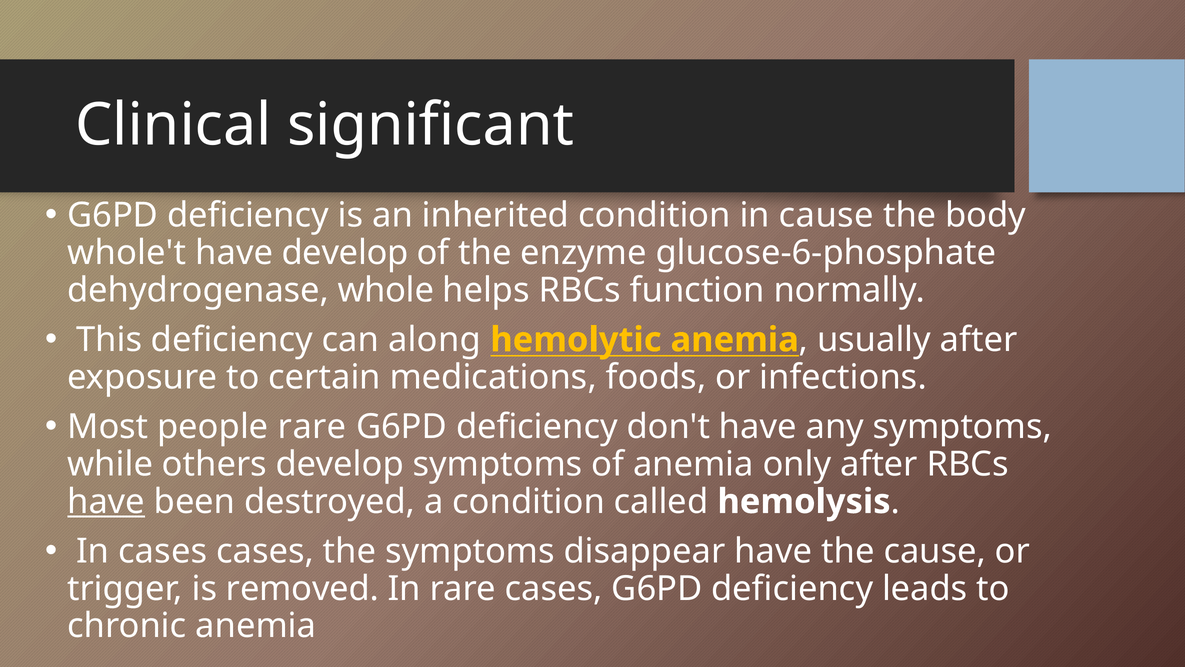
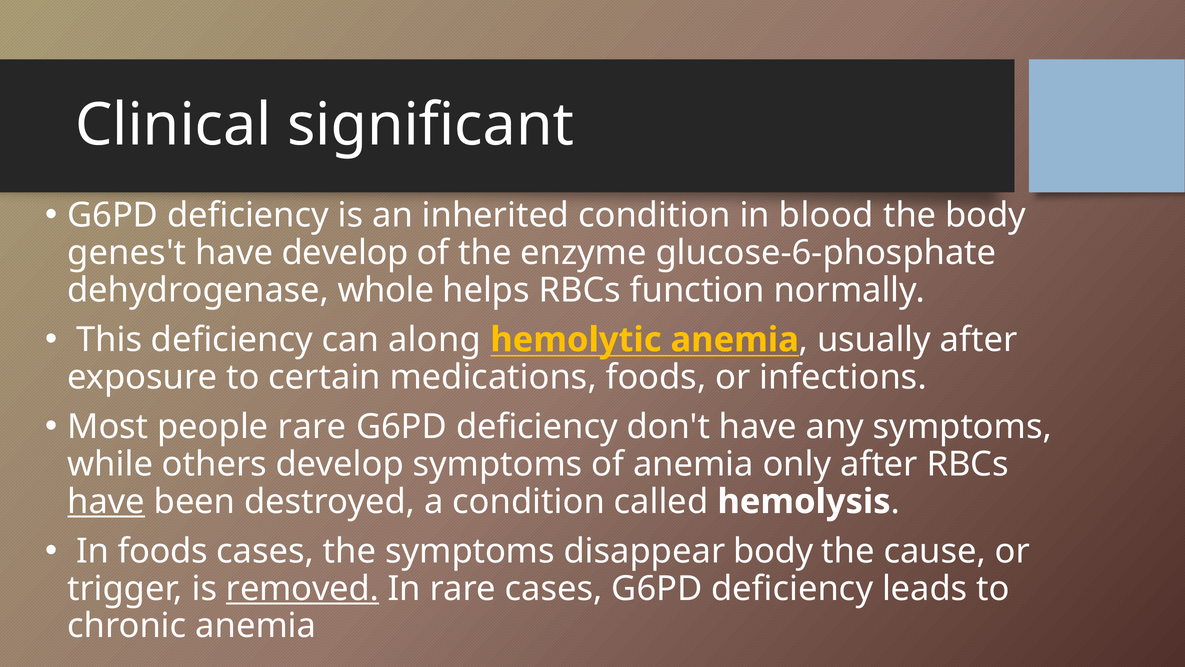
in cause: cause -> blood (826, 215)
whole't: whole't -> genes't (127, 253)
In cases: cases -> foods (163, 551)
disappear have: have -> body (773, 551)
removed underline: none -> present (303, 588)
